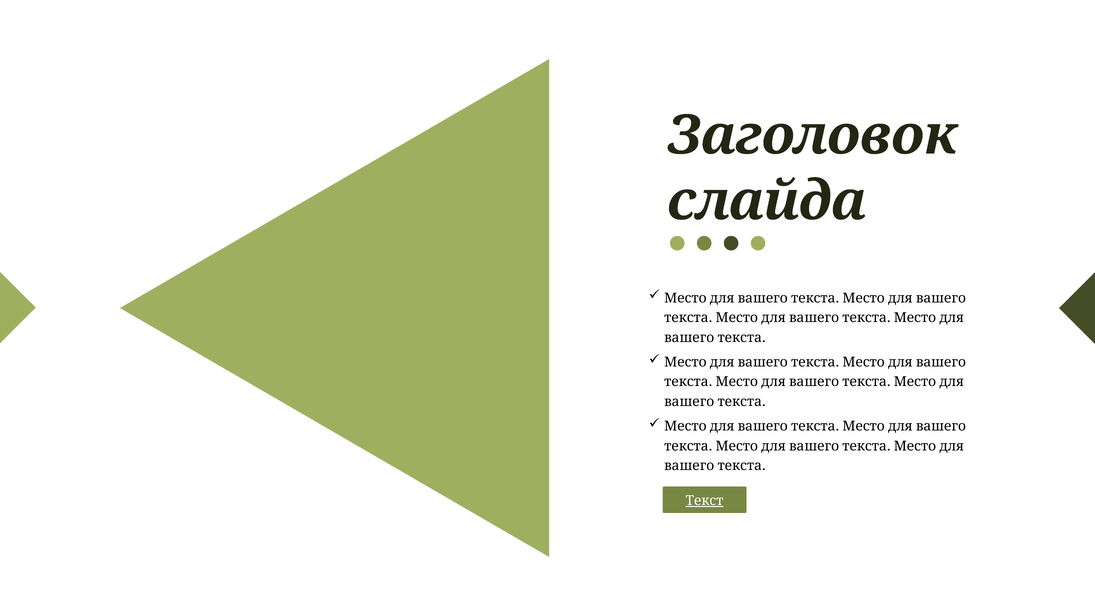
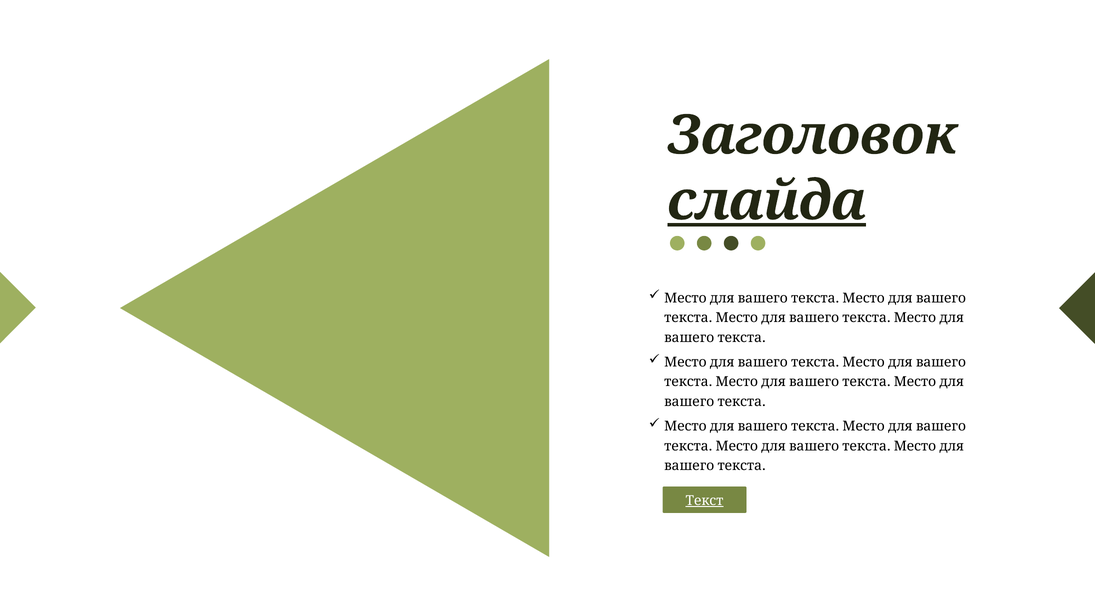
слайда underline: none -> present (767, 201)
